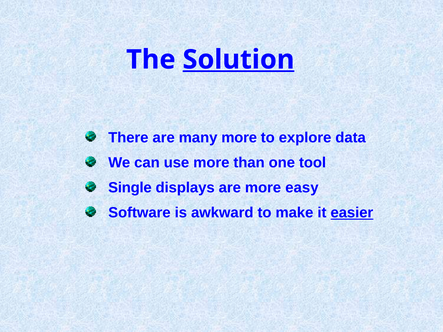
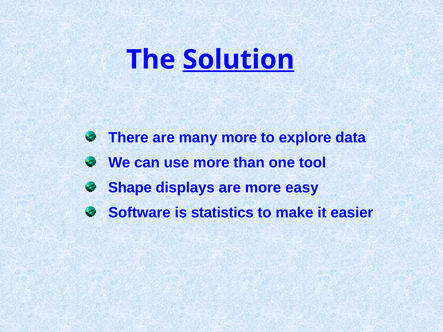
Single: Single -> Shape (130, 188)
awkward: awkward -> statistics (222, 213)
easier underline: present -> none (352, 213)
